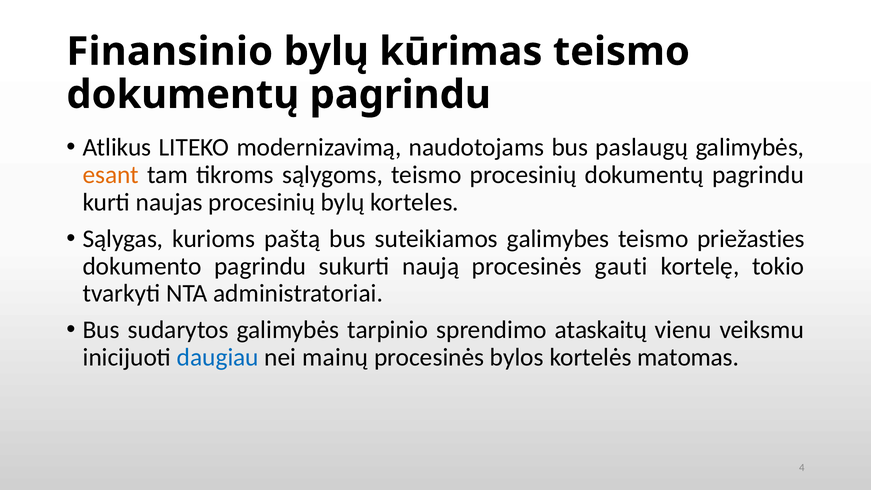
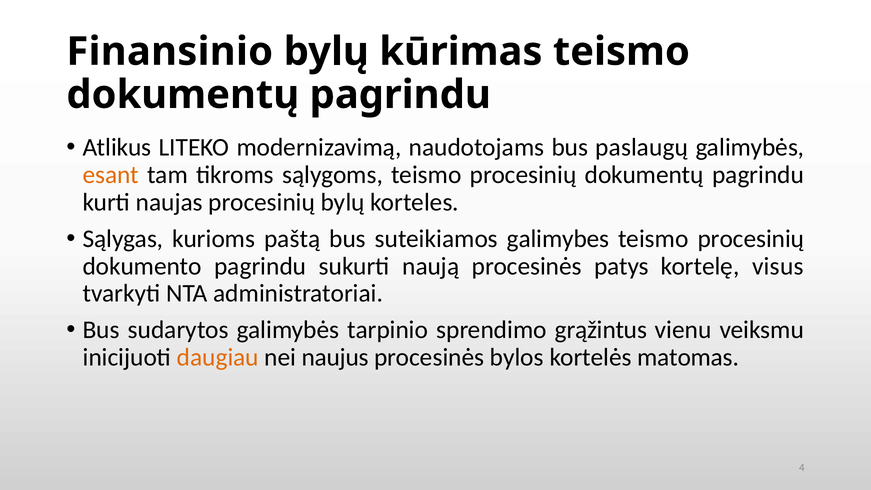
priežasties: priežasties -> procesinių (751, 239)
gauti: gauti -> patys (621, 266)
tokio: tokio -> visus (778, 266)
ataskaitų: ataskaitų -> grąžintus (601, 330)
daugiau colour: blue -> orange (218, 358)
mainų: mainų -> naujus (335, 358)
